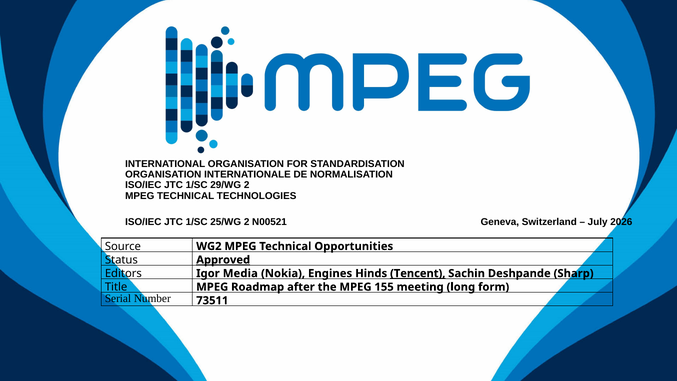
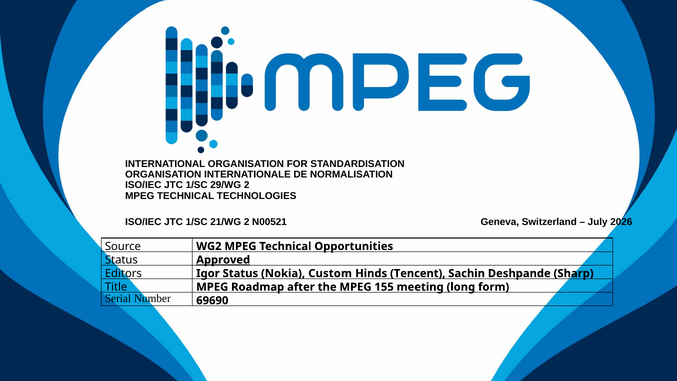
25/WG: 25/WG -> 21/WG (226, 222)
Igor Media: Media -> Status (240, 273)
Engines: Engines -> Custom (330, 273)
Tencent underline: present -> none (418, 273)
73511: 73511 -> 69690 (212, 300)
